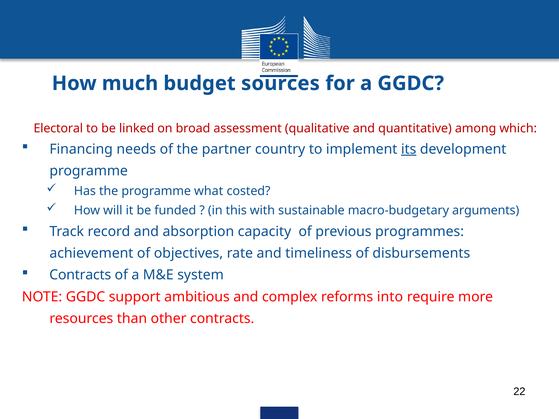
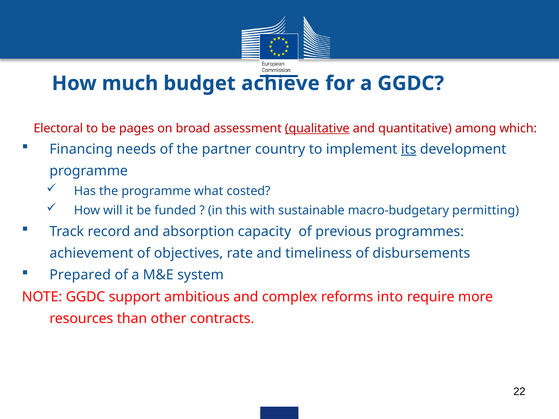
sources: sources -> achieve (280, 83)
linked: linked -> pages (137, 128)
qualitative underline: none -> present (317, 128)
arguments: arguments -> permitting (486, 211)
Contracts: Contracts -> Prepared (80, 275)
